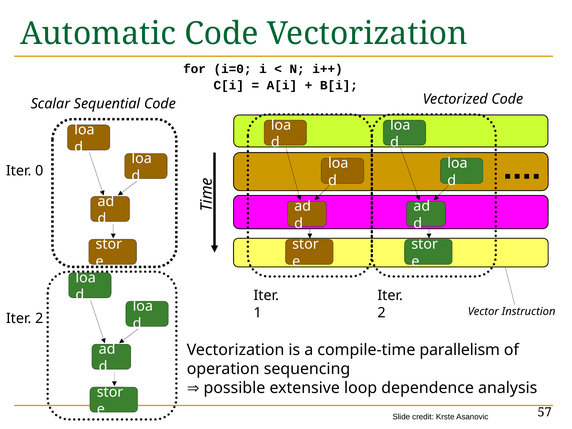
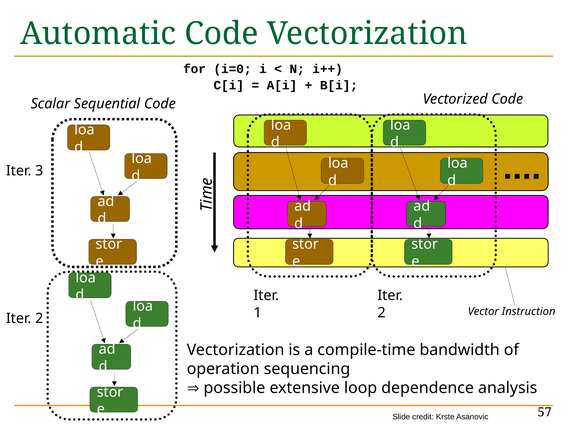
0: 0 -> 3 (39, 171)
parallelism: parallelism -> bandwidth (460, 350)
